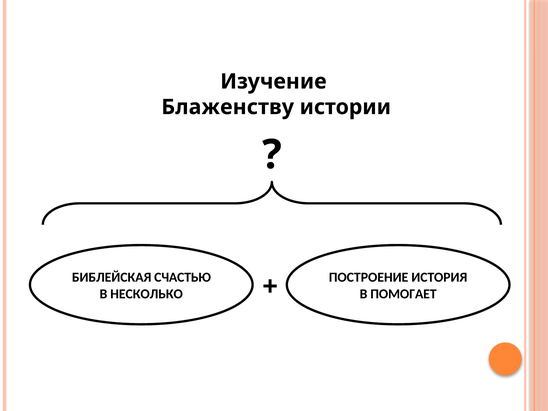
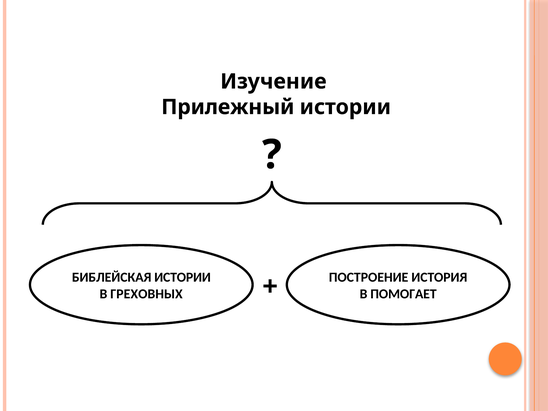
Блаженству: Блаженству -> Прилежный (228, 107)
БИБЛЕЙСКАЯ СЧАСТЬЮ: СЧАСТЬЮ -> ИСТОРИИ (183, 277)
НЕСКОЛЬКО: НЕСКОЛЬКО -> ГРЕХОВНЫХ (146, 294)
